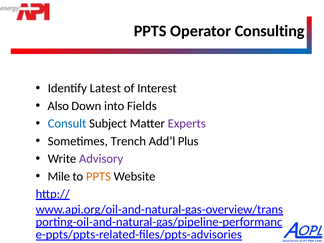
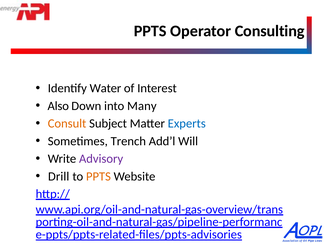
Latest: Latest -> Water (105, 88)
Fields: Fields -> Many (142, 106)
Consult colour: blue -> orange (67, 124)
Experts colour: purple -> blue (187, 124)
Plus: Plus -> Will (188, 141)
Mile: Mile -> Drill (59, 176)
